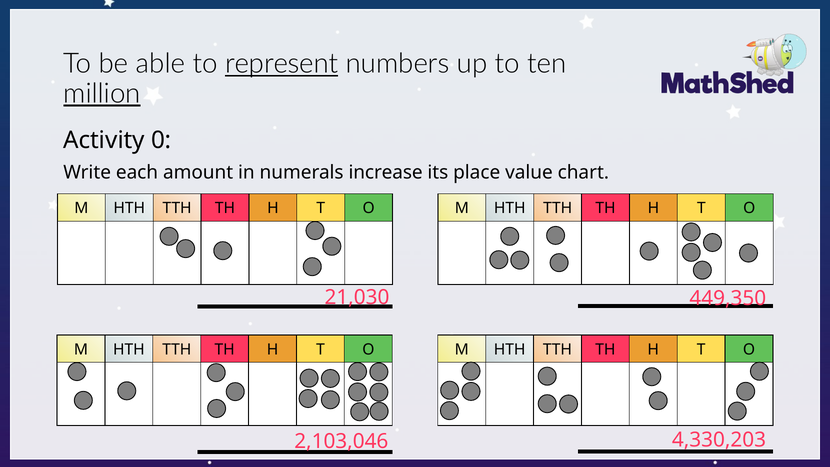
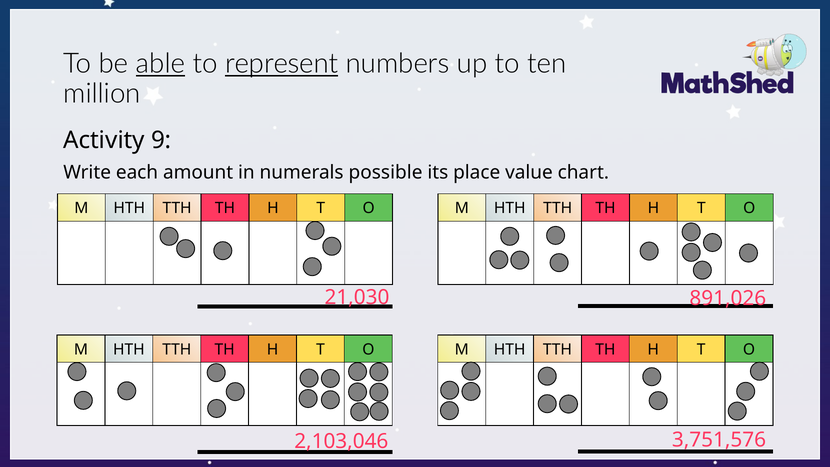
able underline: none -> present (161, 64)
million underline: present -> none (102, 94)
0: 0 -> 9 (161, 140)
increase: increase -> possible (386, 172)
449,350: 449,350 -> 891,026 (728, 298)
4,330,203: 4,330,203 -> 3,751,576 (719, 440)
